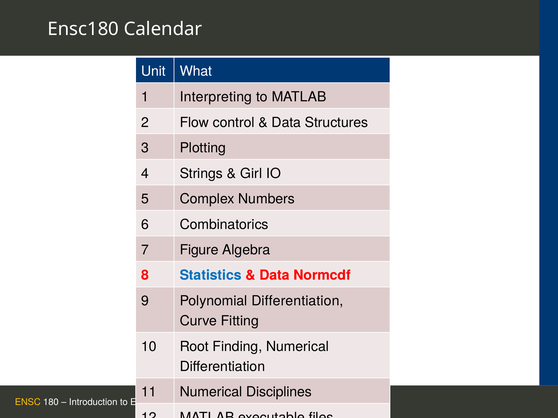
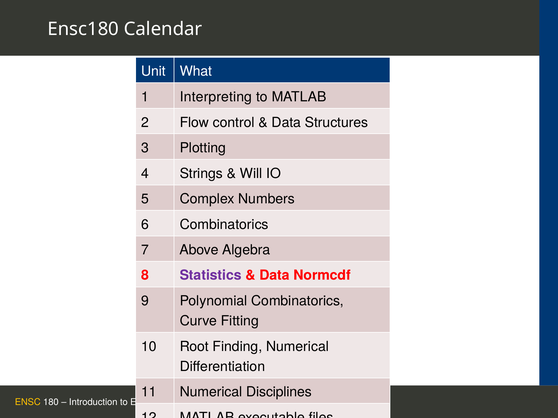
Girl: Girl -> Will (251, 174)
Figure: Figure -> Above (199, 250)
Statistics colour: blue -> purple (211, 276)
Polynomial Differentiation: Differentiation -> Combinatorics (298, 301)
